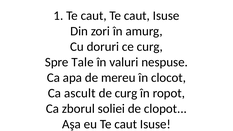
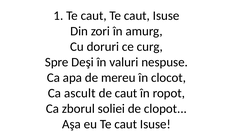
Tale: Tale -> Deşi (83, 62)
de curg: curg -> caut (126, 93)
